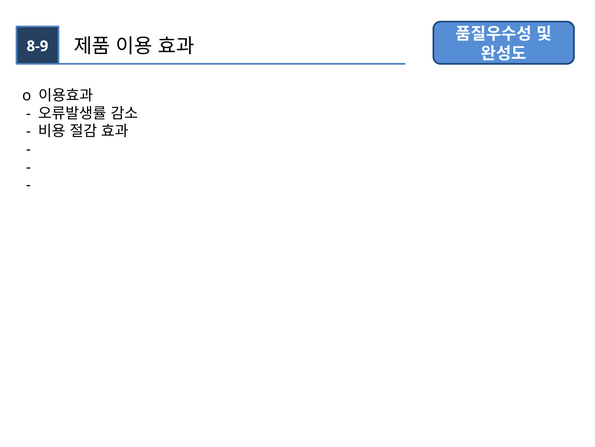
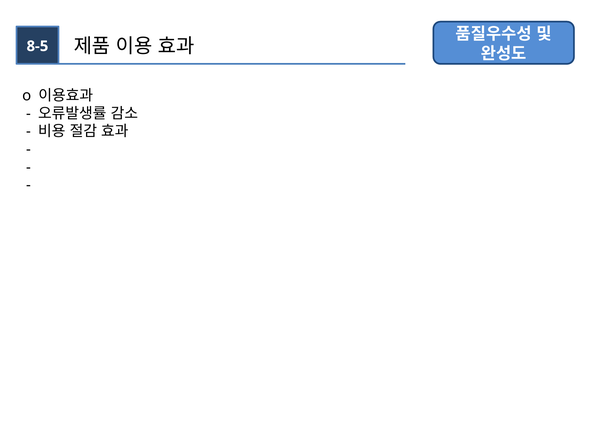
8-9: 8-9 -> 8-5 (37, 46)
